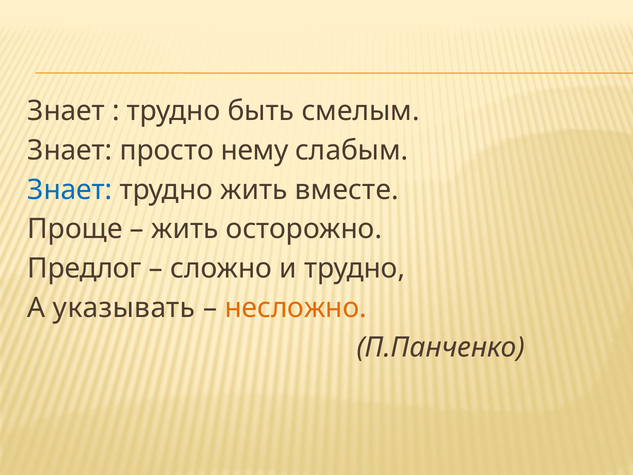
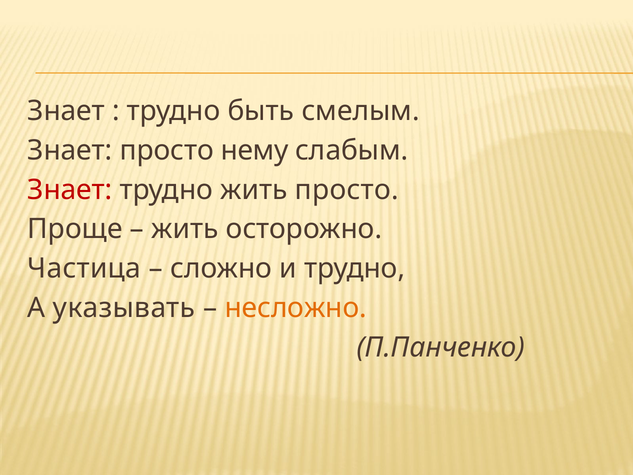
Знает colour: blue -> red (70, 190)
жить вместе: вместе -> просто (347, 190)
Предлог: Предлог -> Частица (84, 268)
